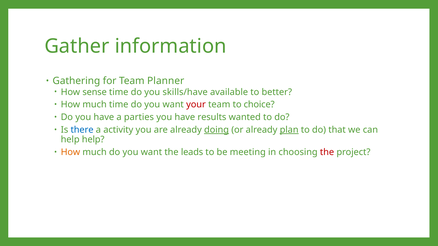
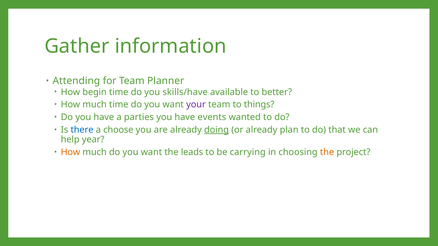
Gathering: Gathering -> Attending (76, 81)
sense: sense -> begin (95, 92)
your colour: red -> purple (196, 105)
choice: choice -> things (259, 105)
results: results -> events (212, 117)
activity: activity -> choose (118, 130)
plan underline: present -> none (289, 130)
help help: help -> year (93, 140)
meeting: meeting -> carrying (248, 152)
the colour: red -> orange (327, 152)
